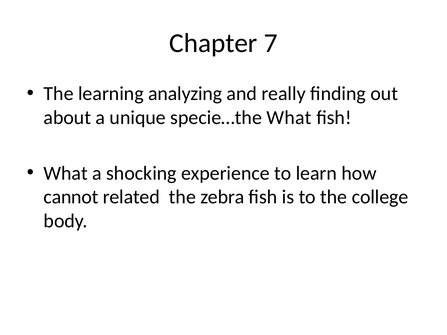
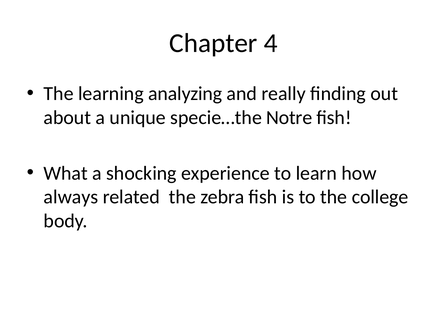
7: 7 -> 4 (271, 43)
specie…the What: What -> Notre (289, 118)
cannot: cannot -> always (71, 197)
